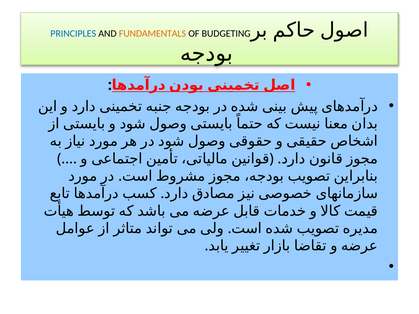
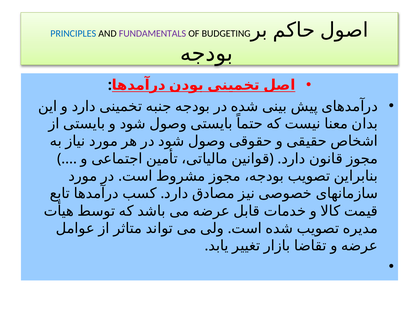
FUNDAMENTALS colour: orange -> purple (152, 34)
